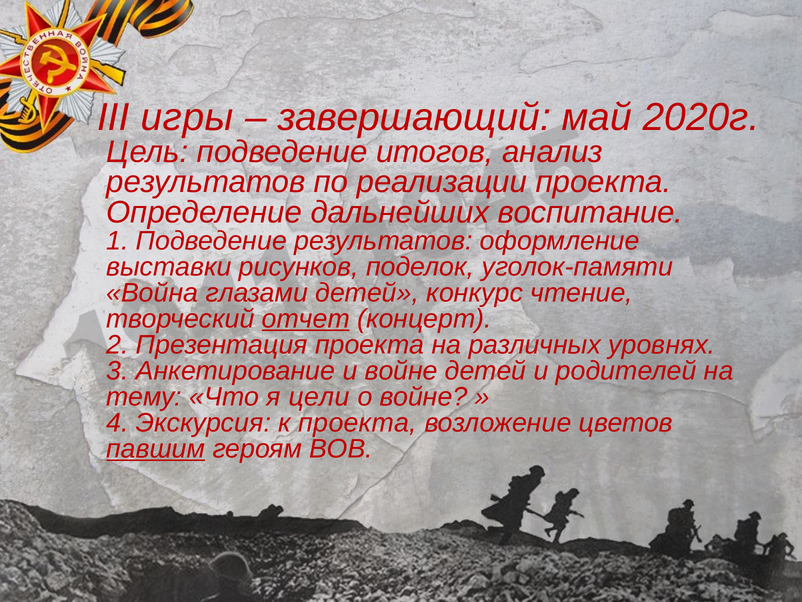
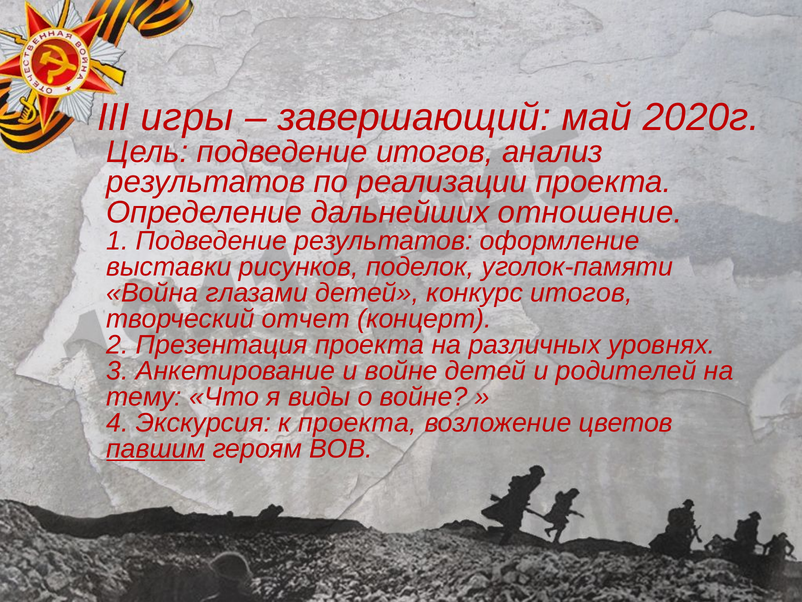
воспитание: воспитание -> отношение (590, 212)
конкурс чтение: чтение -> итогов (581, 293)
отчет underline: present -> none (306, 319)
цели: цели -> виды (319, 396)
